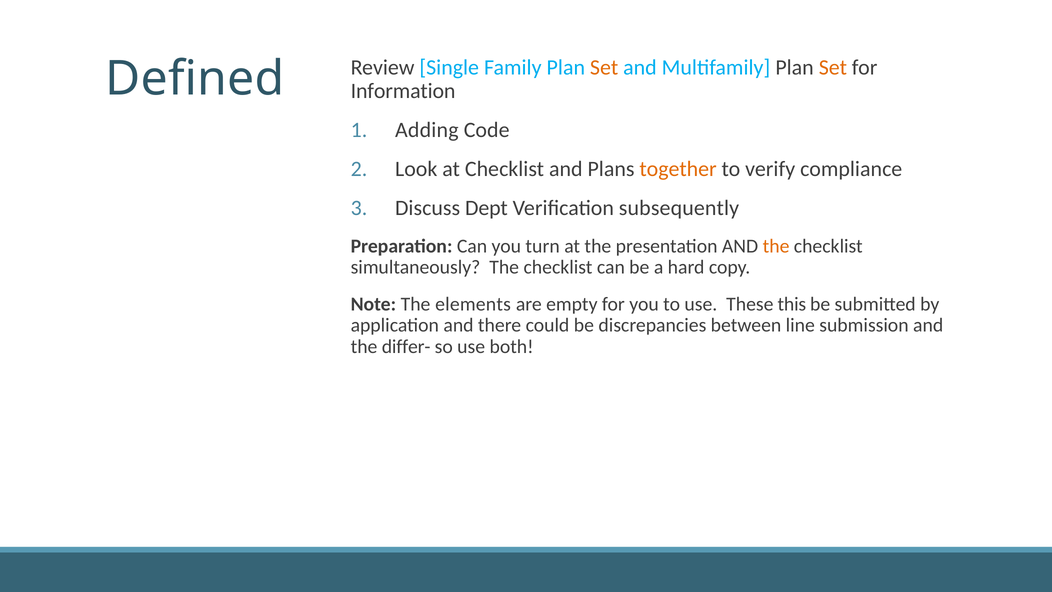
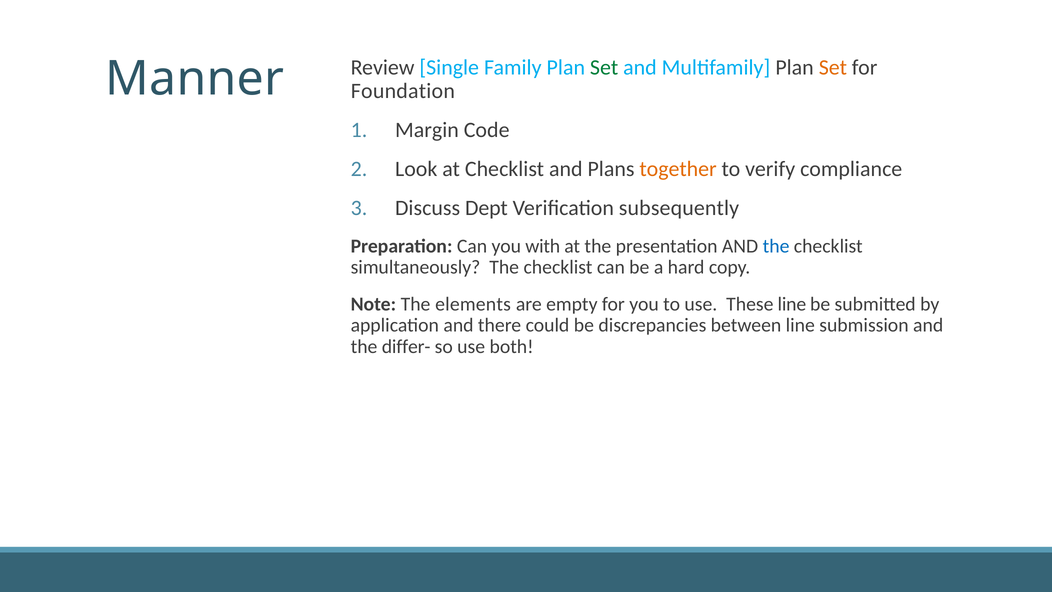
Defined: Defined -> Manner (195, 79)
Set colour: orange -> green (604, 67)
Information: Information -> Foundation (403, 91)
Adding: Adding -> Margin (427, 130)
turn: turn -> with (543, 246)
the colour: orange -> blue (776, 246)
These this: this -> line (792, 304)
